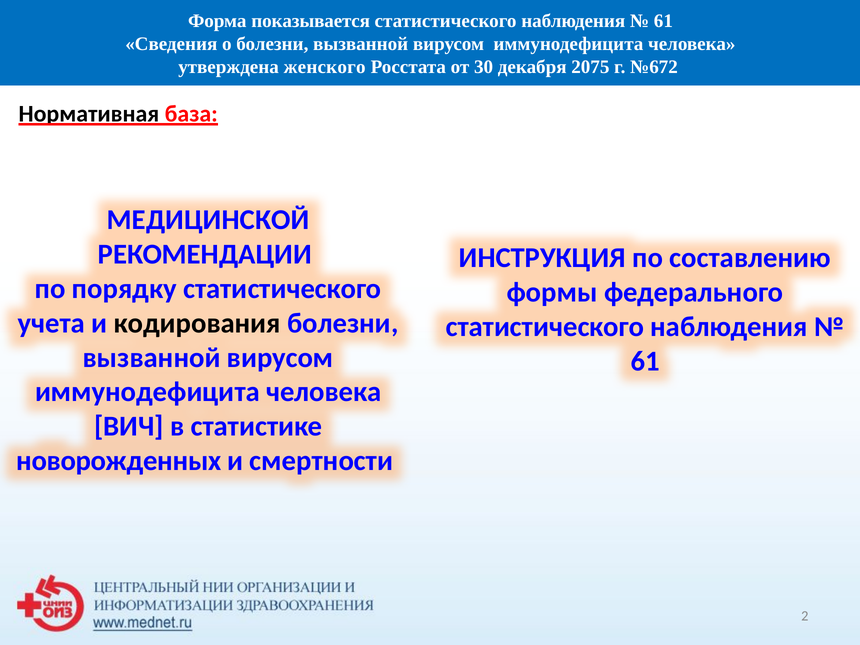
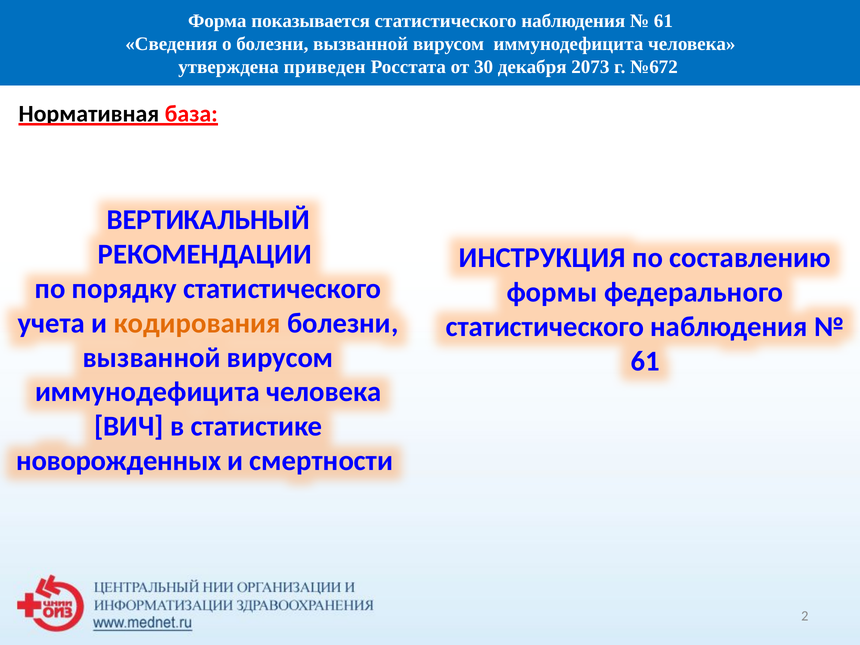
женского: женского -> приведен (325, 67)
2075: 2075 -> 2073 (590, 67)
МЕДИЦИНСКОЙ: МЕДИЦИНСКОЙ -> ВЕРТИКАЛЬНЫЙ (208, 220)
кодирования colour: black -> orange (197, 323)
